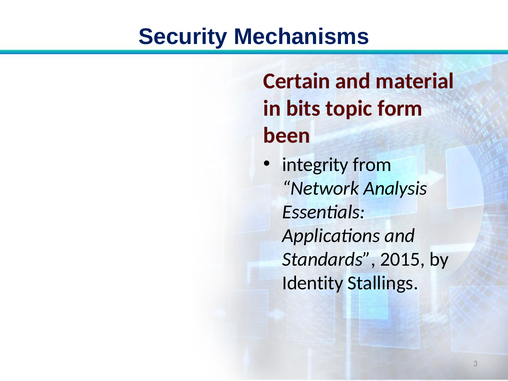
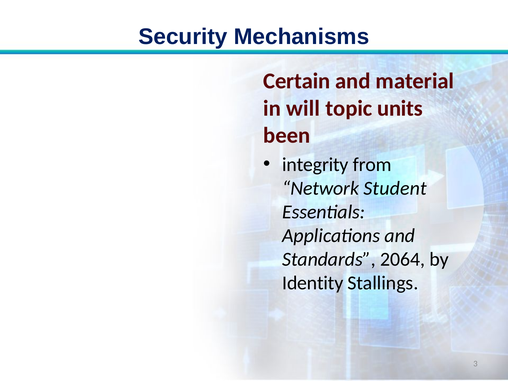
bits: bits -> will (303, 108)
form: form -> units (400, 108)
Analysis: Analysis -> Student (395, 188)
2015: 2015 -> 2064 (403, 259)
